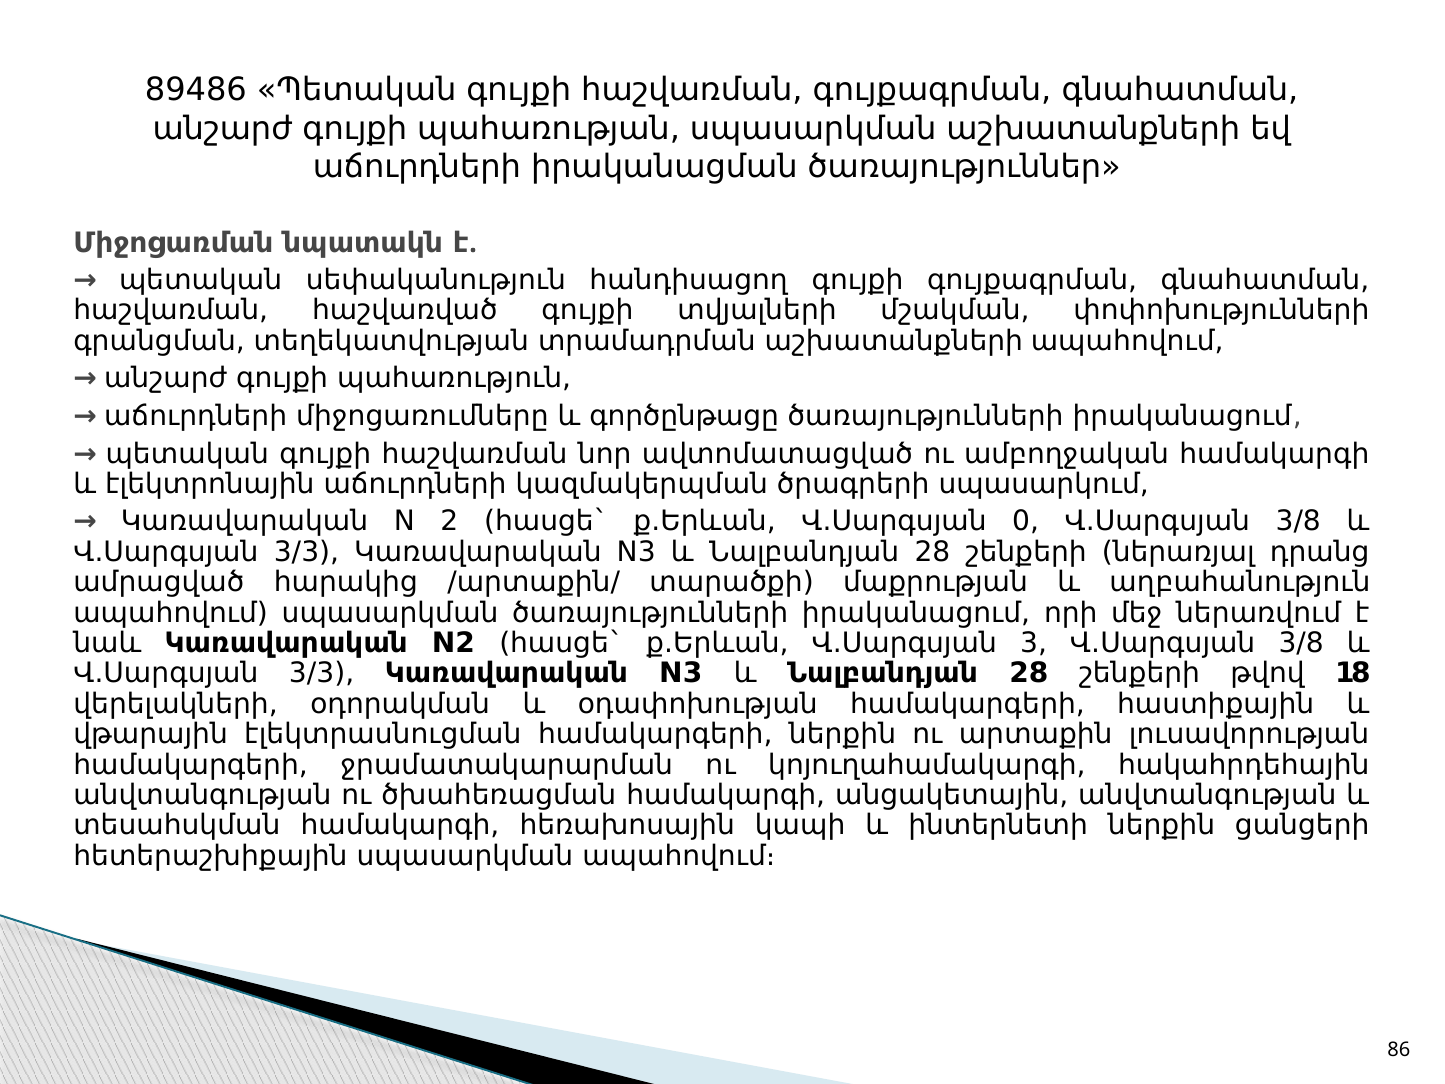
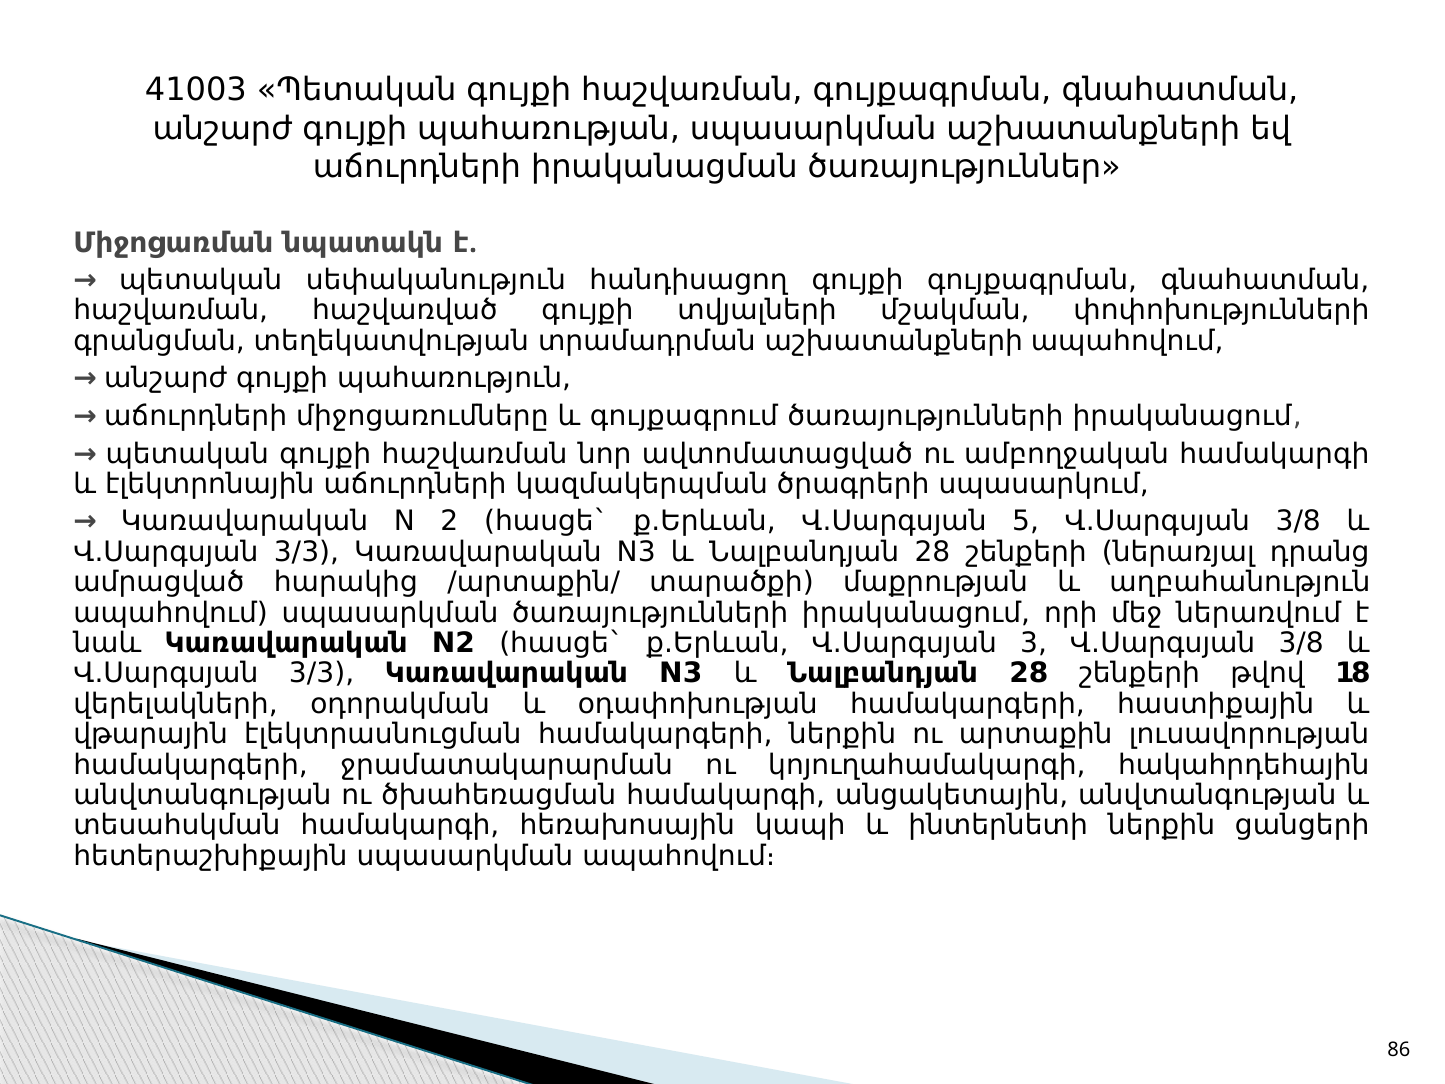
89486: 89486 -> 41003 (196, 90)
գործընթացը: գործընթացը -> գույքագրում (684, 416)
0: 0 -> 5 (1026, 522)
